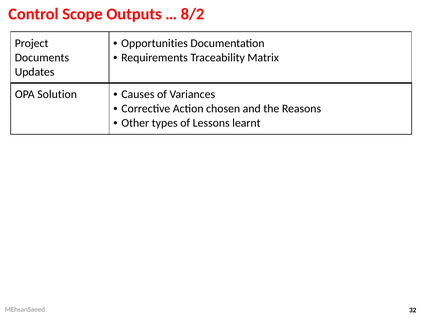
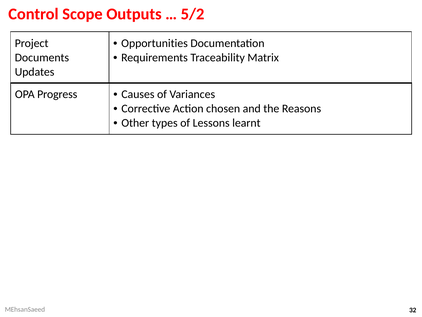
8/2: 8/2 -> 5/2 (193, 14)
Solution: Solution -> Progress (57, 94)
